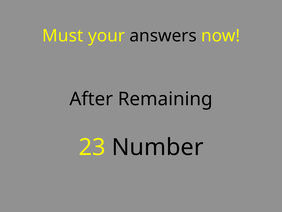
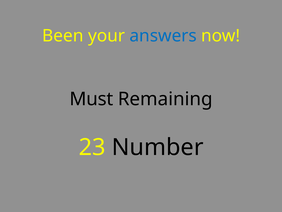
Must: Must -> Been (63, 36)
answers colour: black -> blue (163, 36)
After: After -> Must (91, 99)
